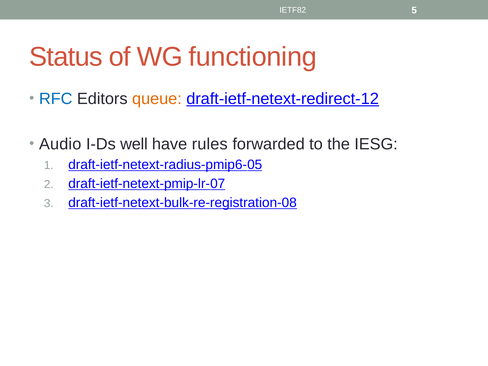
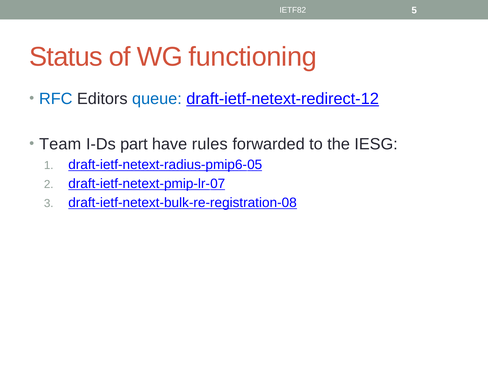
queue colour: orange -> blue (157, 99)
Audio: Audio -> Team (60, 144)
well: well -> part (134, 144)
